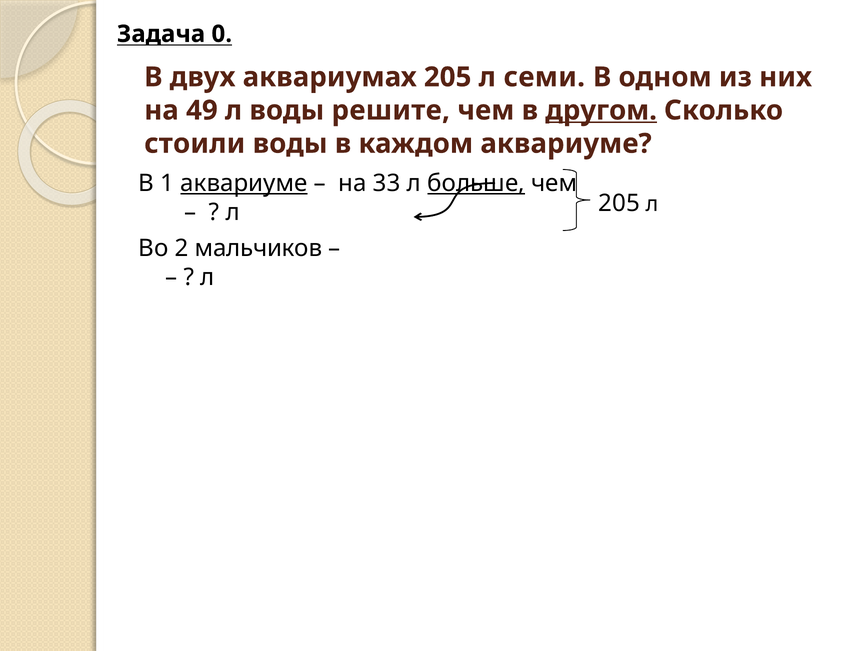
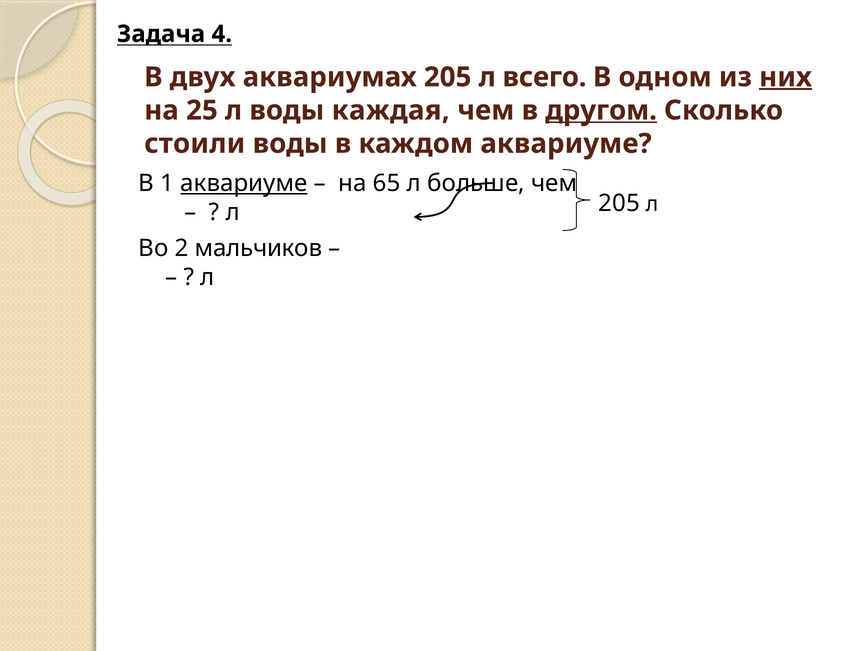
0: 0 -> 4 (222, 34)
семи: семи -> всего (545, 77)
них underline: none -> present (786, 77)
49: 49 -> 25 (202, 110)
решите: решите -> каждая (391, 110)
33: 33 -> 65 (387, 183)
больше underline: present -> none (476, 183)
